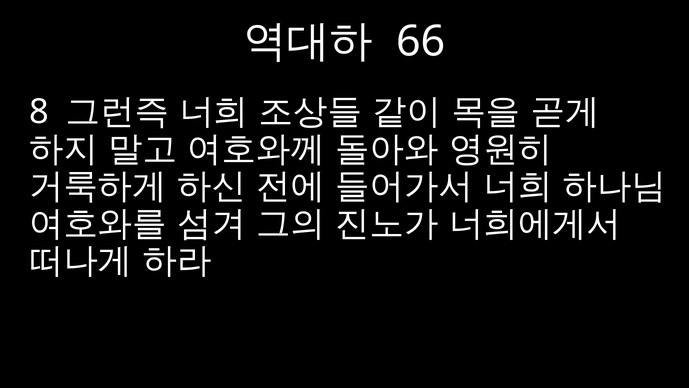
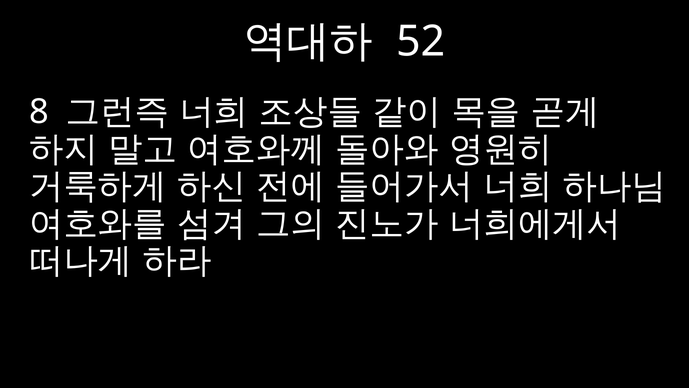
66: 66 -> 52 (421, 41)
